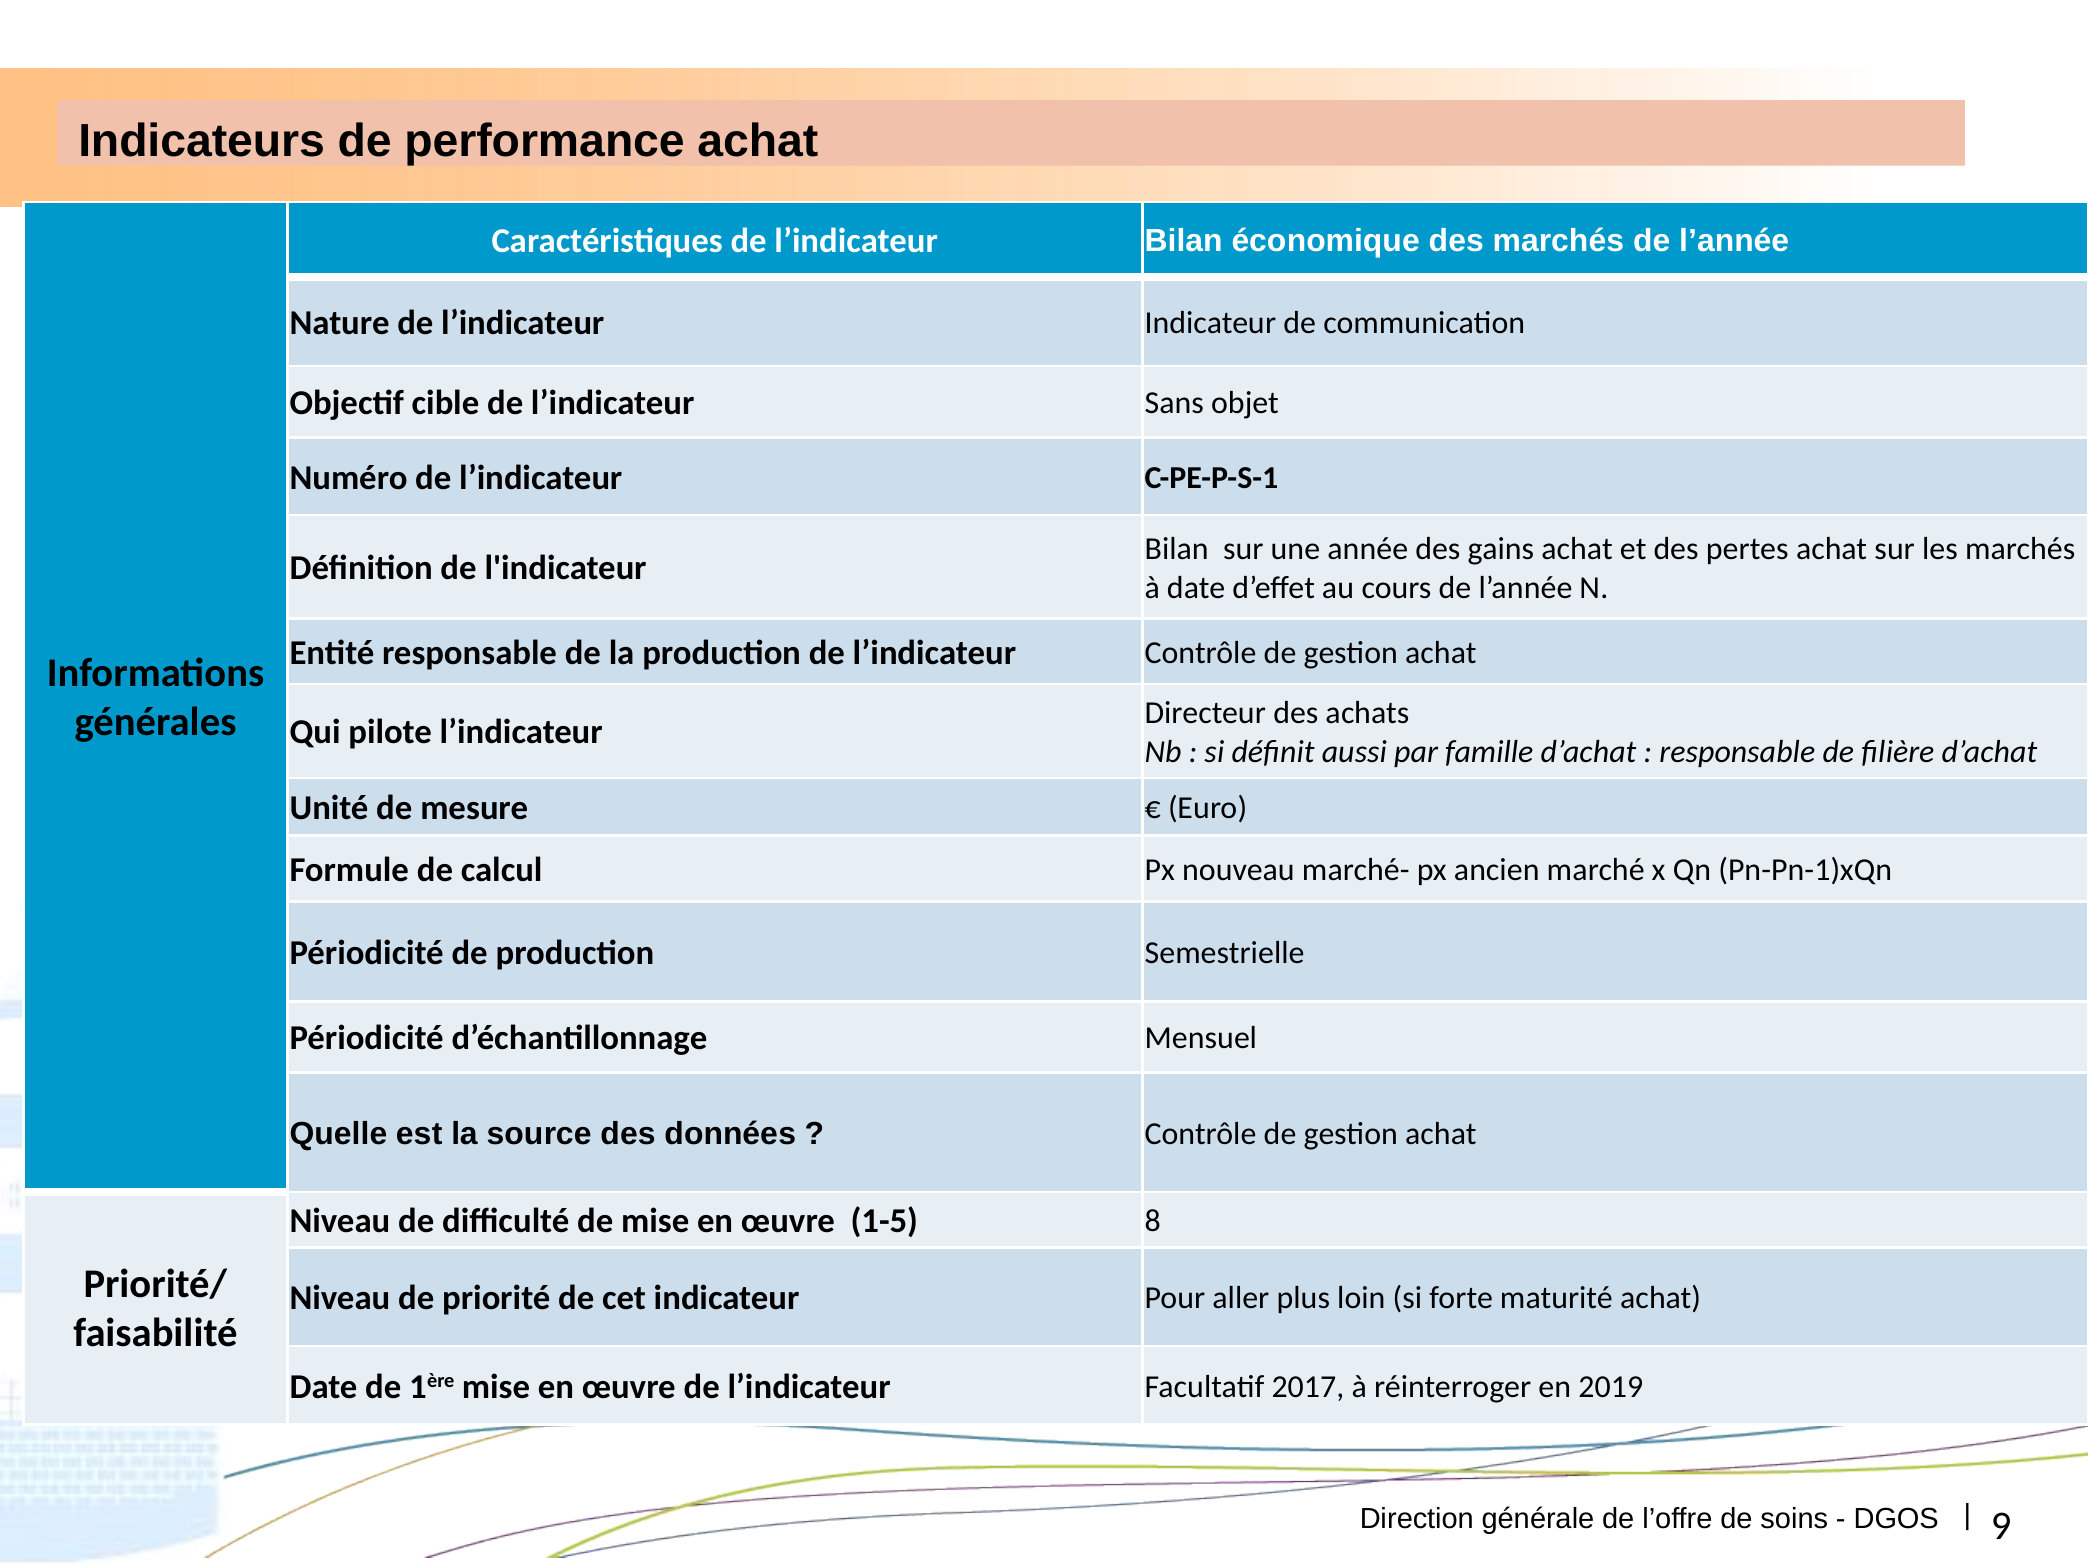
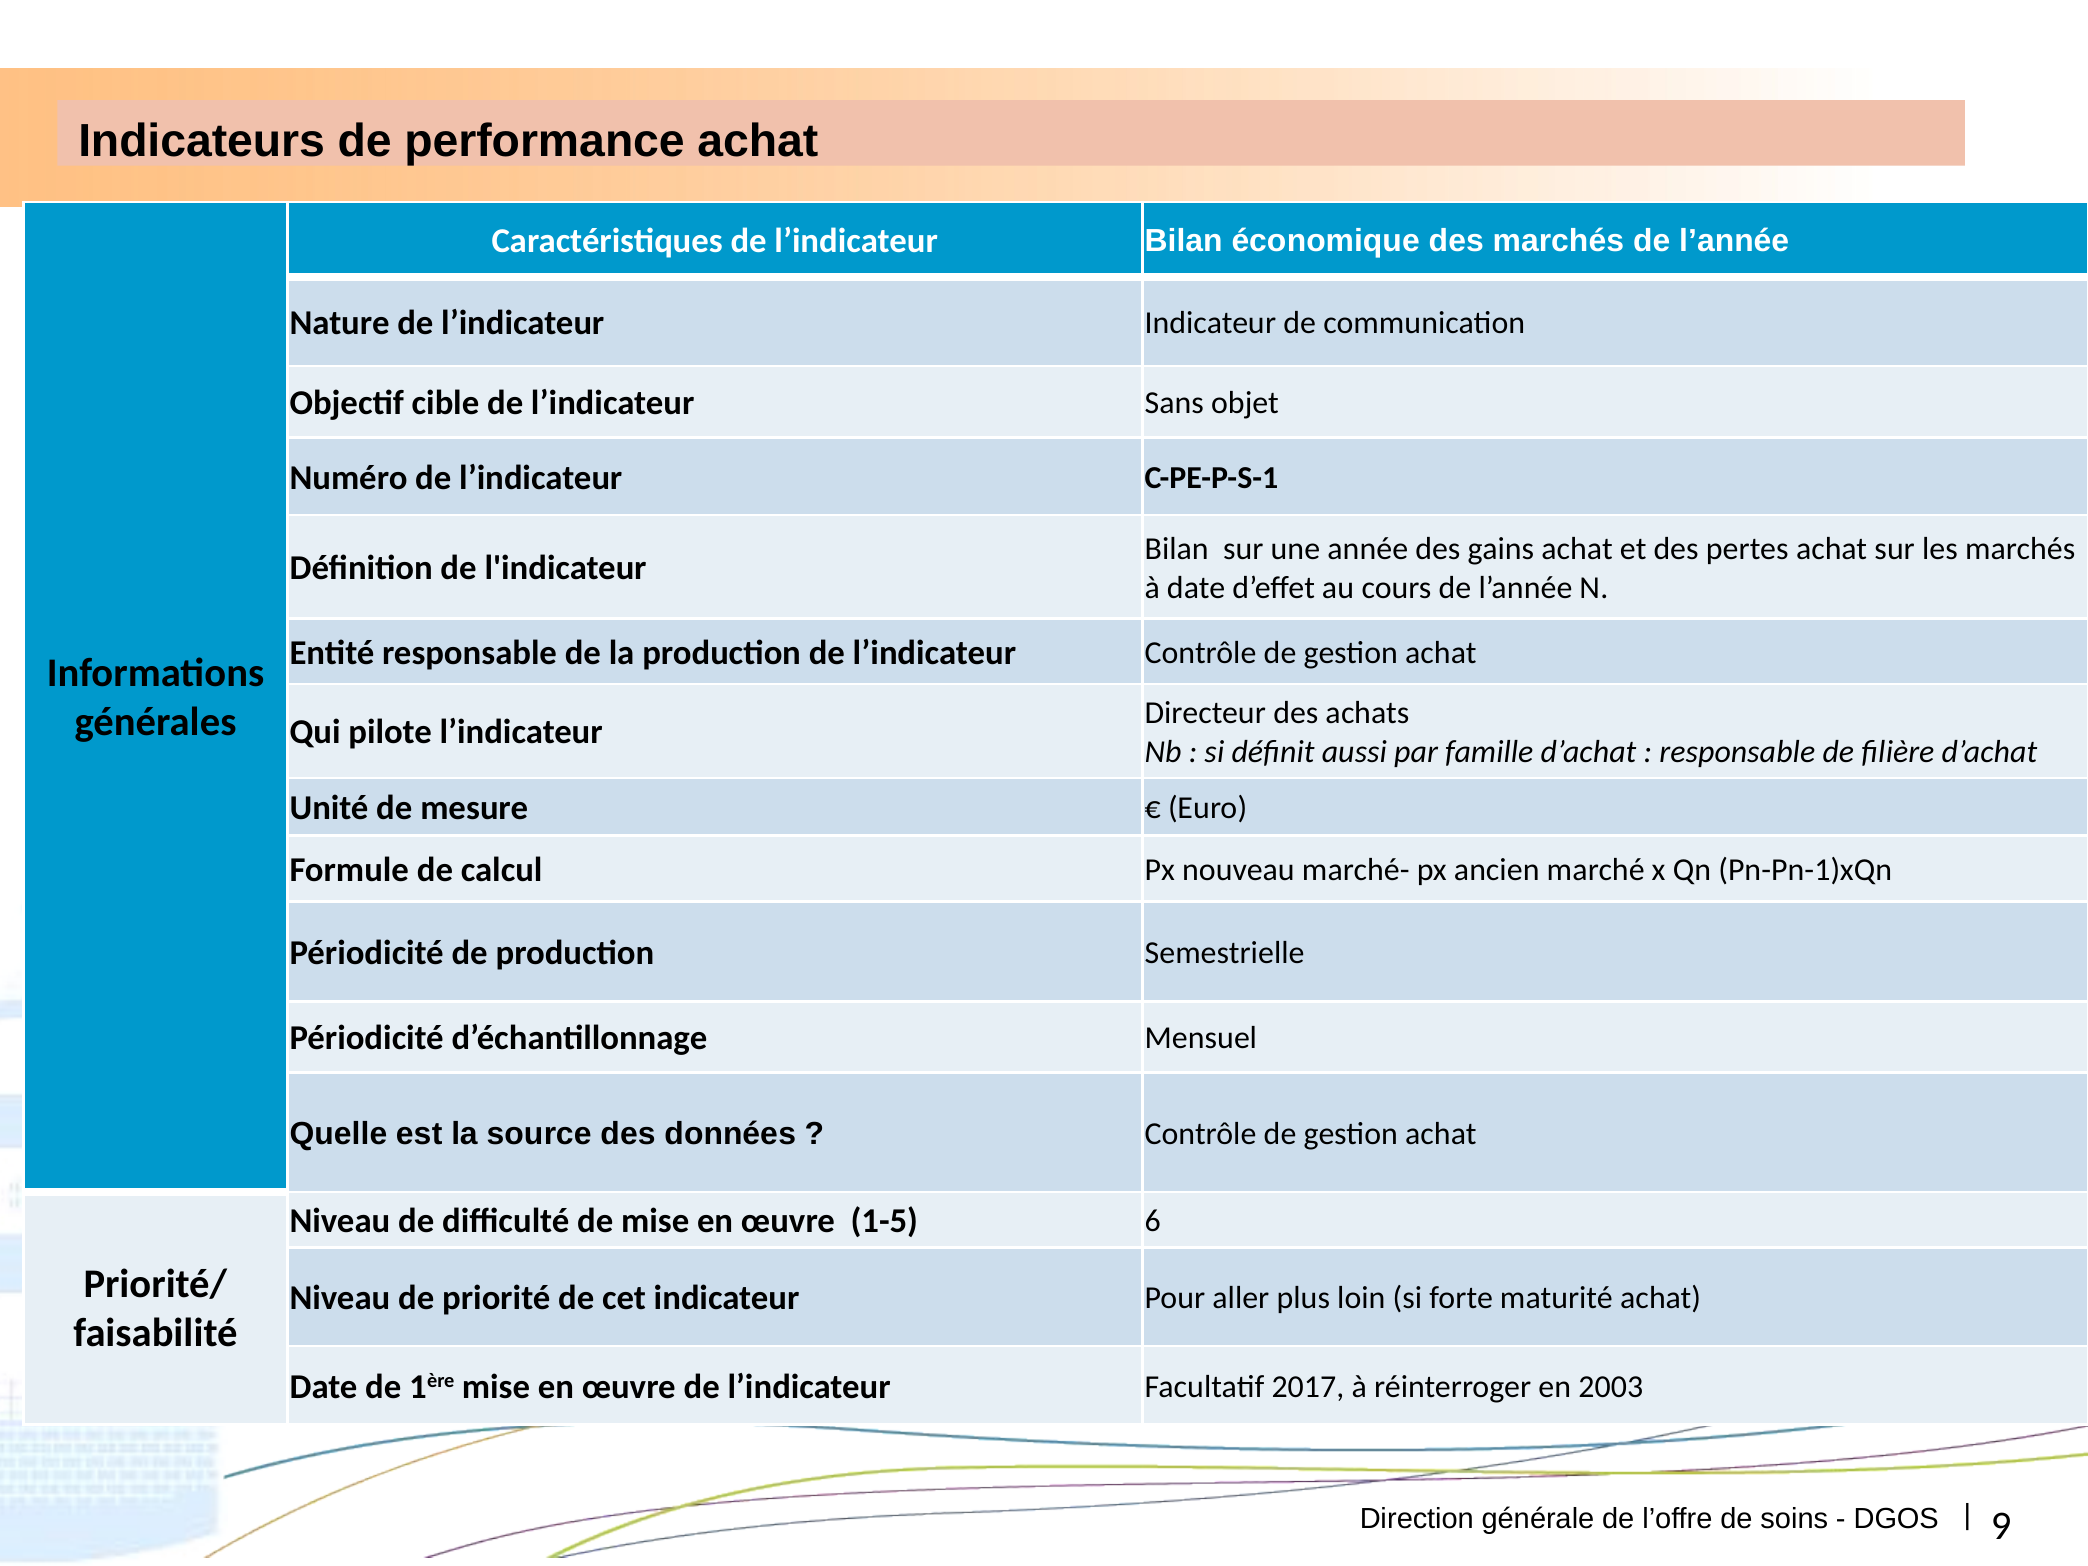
8: 8 -> 6 (1153, 1221)
2019: 2019 -> 2003 (1611, 1387)
